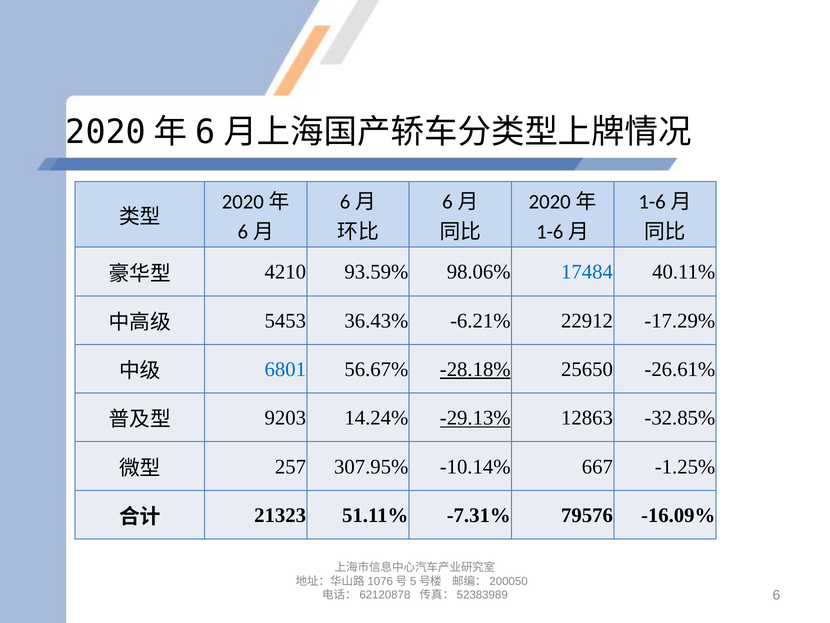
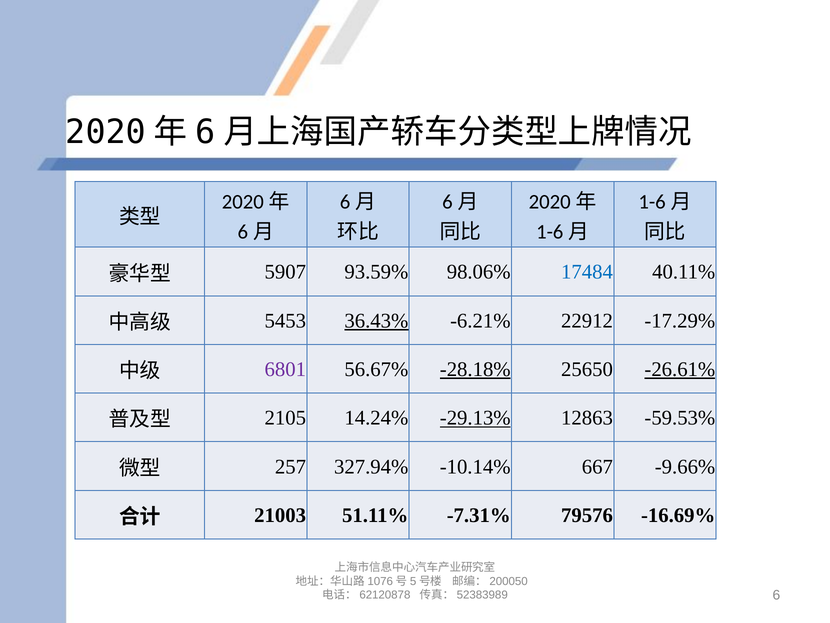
4210: 4210 -> 5907 (285, 272)
36.43% underline: none -> present (376, 321)
6801 colour: blue -> purple (285, 369)
-26.61% underline: none -> present (680, 369)
9203: 9203 -> 2105 (285, 418)
-32.85%: -32.85% -> -59.53% (680, 418)
307.95%: 307.95% -> 327.94% (371, 466)
-1.25%: -1.25% -> -9.66% (685, 466)
21323: 21323 -> 21003 (280, 515)
-16.09%: -16.09% -> -16.69% (678, 515)
